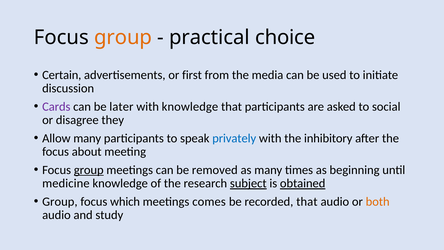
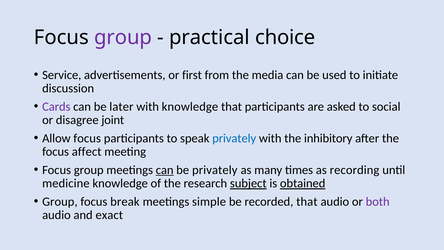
group colour: orange -> purple (123, 37)
Certain: Certain -> Service (62, 75)
they: they -> joint (113, 120)
Allow many: many -> focus (87, 138)
about: about -> affect (87, 152)
group underline: present -> none (89, 170)
can underline: none -> present (165, 170)
be removed: removed -> privately (215, 170)
beginning: beginning -> recording (355, 170)
which: which -> break (125, 201)
comes: comes -> simple (209, 201)
both colour: orange -> purple (378, 201)
study: study -> exact (109, 215)
